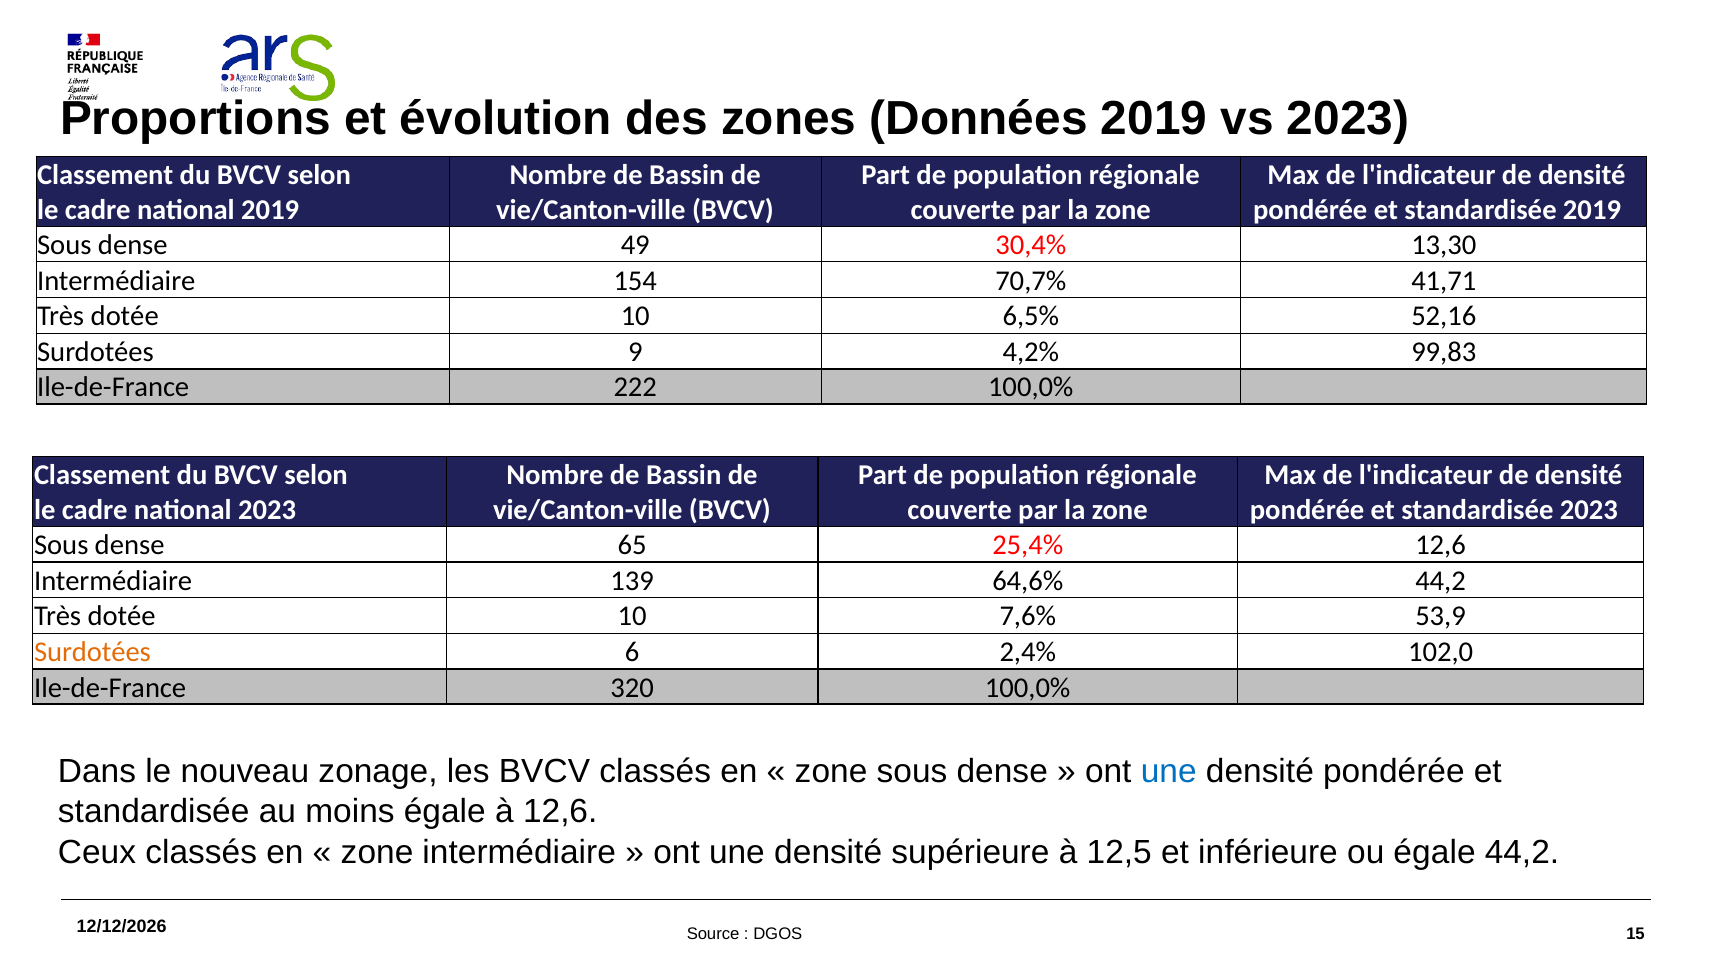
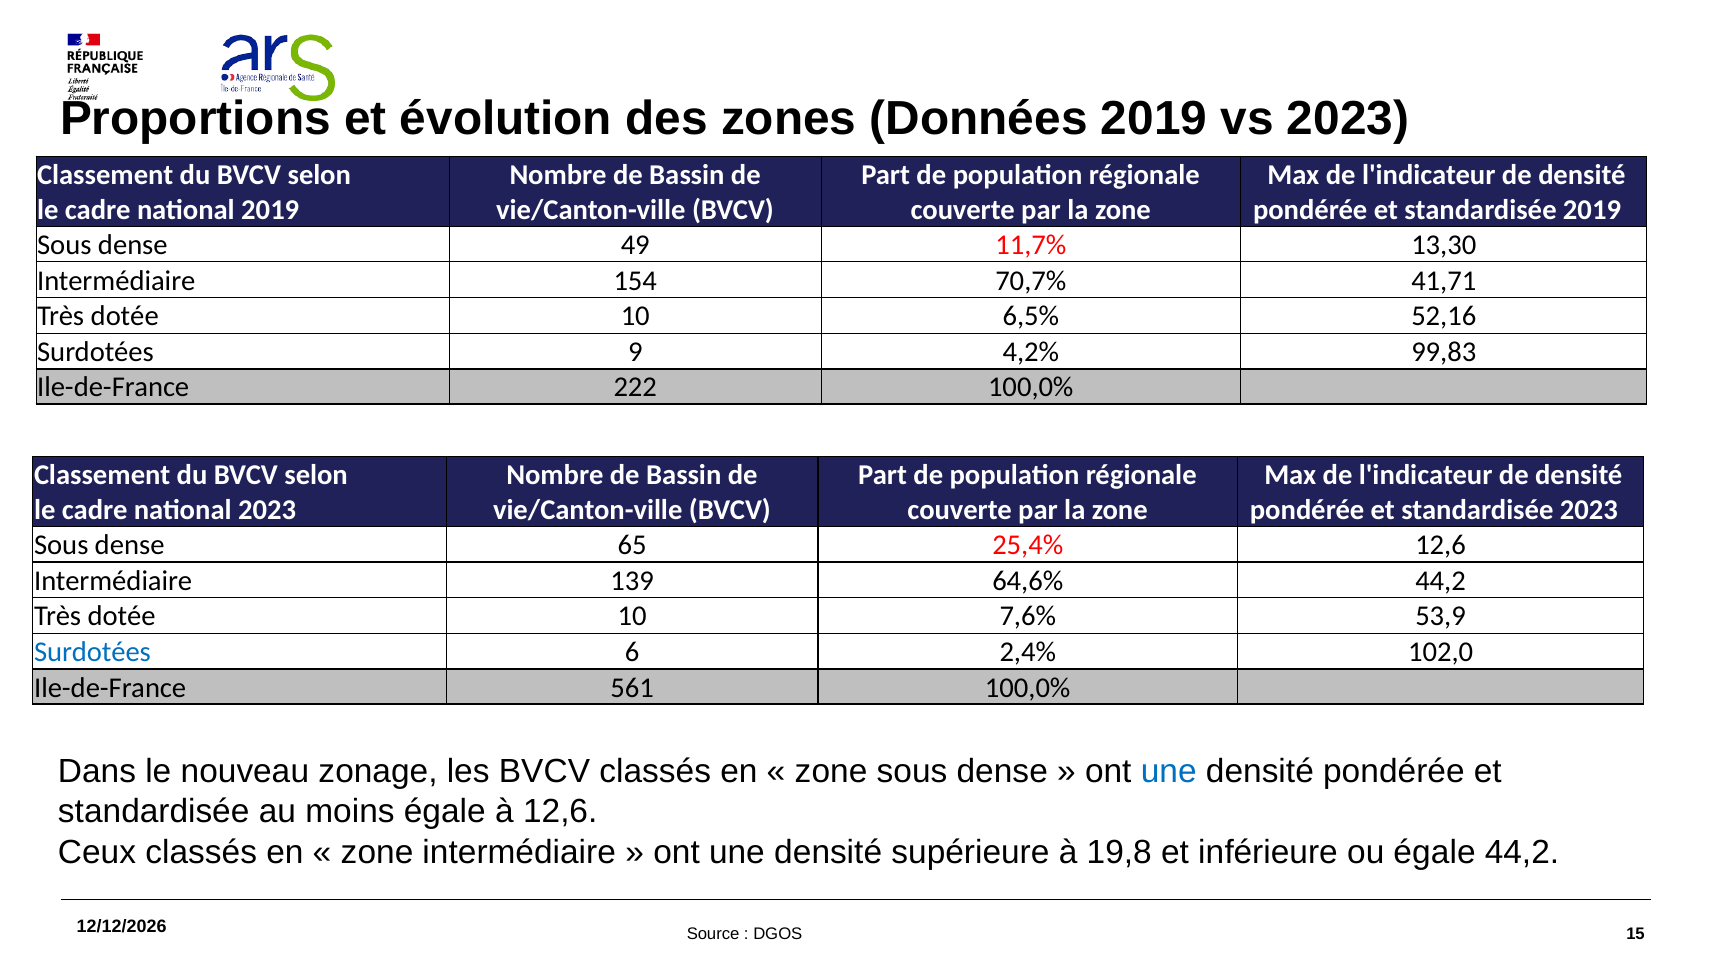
30,4%: 30,4% -> 11,7% (1031, 245)
Surdotées colour: orange -> blue (92, 652)
320: 320 -> 561 (632, 688)
12,5: 12,5 -> 19,8 (1119, 852)
